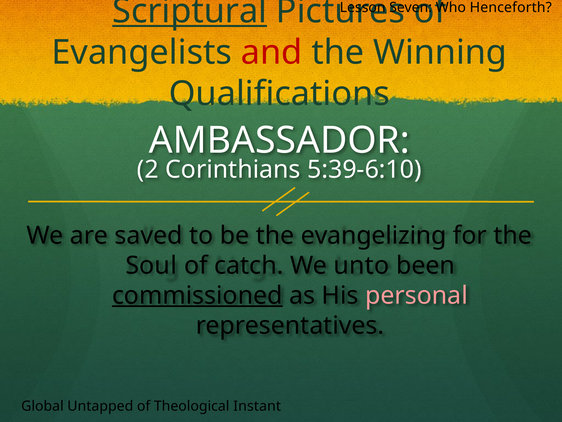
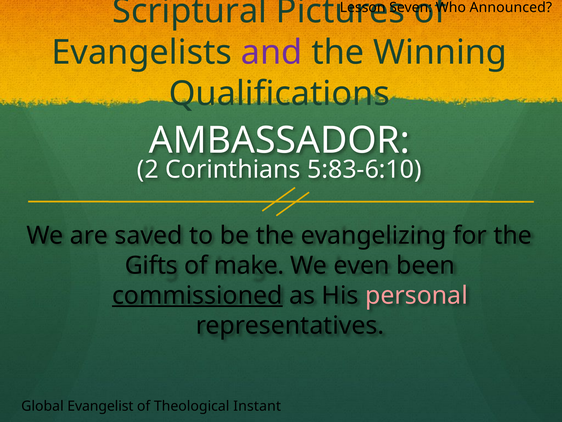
Scriptural underline: present -> none (190, 11)
Henceforth: Henceforth -> Announced (511, 7)
and colour: red -> purple (272, 52)
5:39-6:10: 5:39-6:10 -> 5:83-6:10 (364, 169)
Soul: Soul -> Gifts (151, 265)
catch: catch -> make (249, 265)
unto: unto -> even (361, 265)
Untapped: Untapped -> Evangelist (100, 406)
